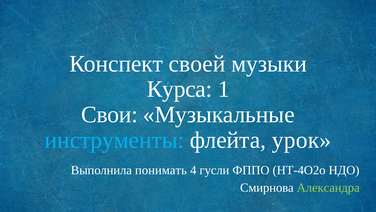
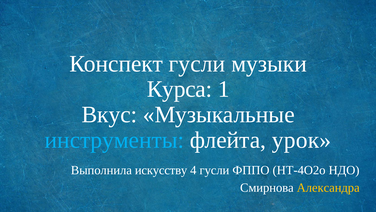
Конспект своей: своей -> гусли (197, 64)
Свои: Свои -> Вкус (109, 114)
понимать: понимать -> искусству (161, 170)
Александра colour: light green -> yellow (328, 187)
